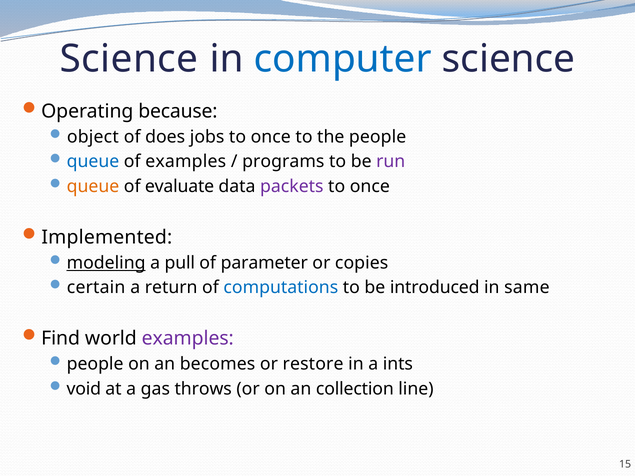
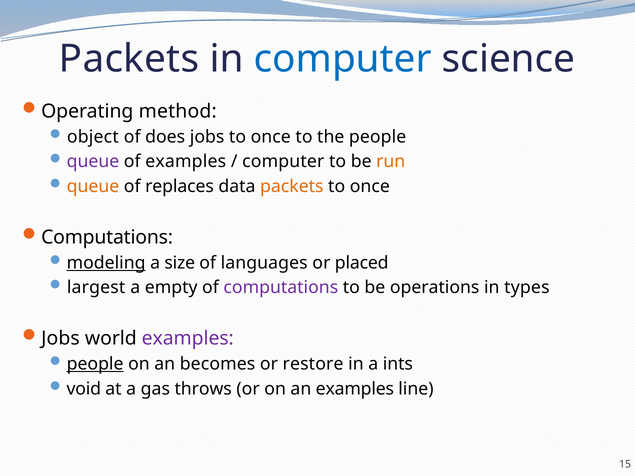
Science: Science -> Packets (129, 59)
because: because -> method (178, 111)
queue colour: blue -> purple (93, 162)
programs: programs -> computer (283, 162)
run colour: purple -> orange (391, 162)
evaluate: evaluate -> replaces (180, 186)
packets colour: purple -> orange (292, 186)
Implemented: Implemented -> Computations (107, 237)
pull: pull -> size (180, 263)
parameter: parameter -> languages (264, 263)
copies: copies -> placed (362, 263)
certain: certain -> largest (96, 288)
return: return -> empty (171, 288)
computations colour: blue -> purple (281, 288)
introduced: introduced -> operations (435, 288)
same: same -> types (527, 288)
Find: Find -> Jobs (60, 339)
people underline: none -> present (95, 364)
an collection: collection -> examples (355, 389)
